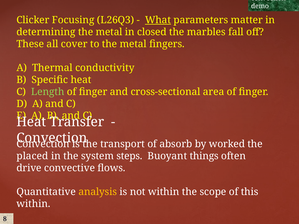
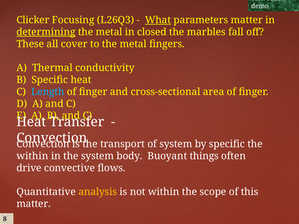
determining underline: none -> present (46, 32)
Length colour: light green -> light blue (48, 92)
of absorb: absorb -> system (176, 144)
by worked: worked -> specific (227, 144)
placed: placed -> within (32, 156)
steps: steps -> body (129, 156)
within: within -> matter (33, 204)
